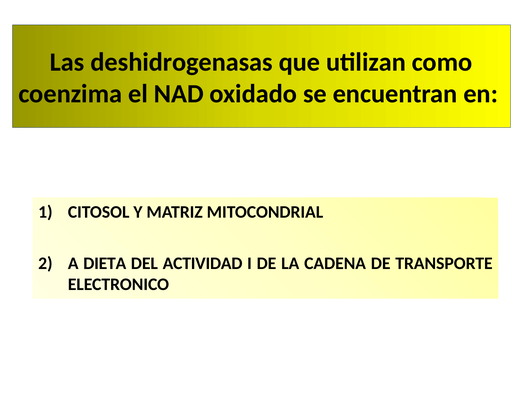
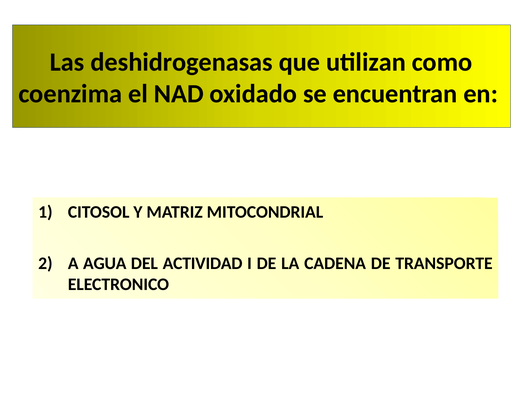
DIETA: DIETA -> AGUA (105, 264)
